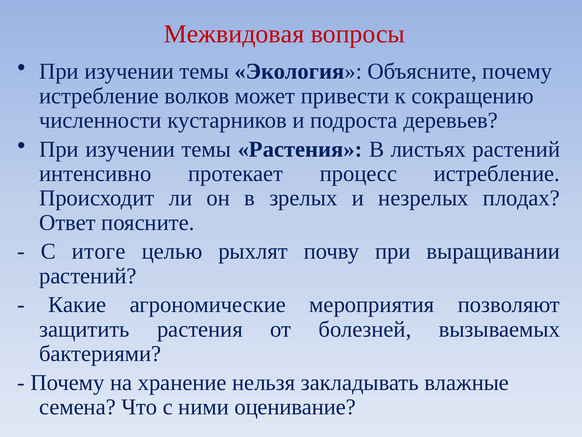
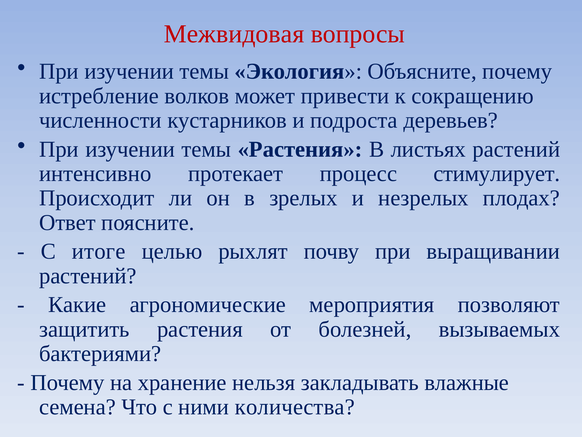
процесс истребление: истребление -> стимулирует (497, 173)
оценивание: оценивание -> количества (295, 407)
